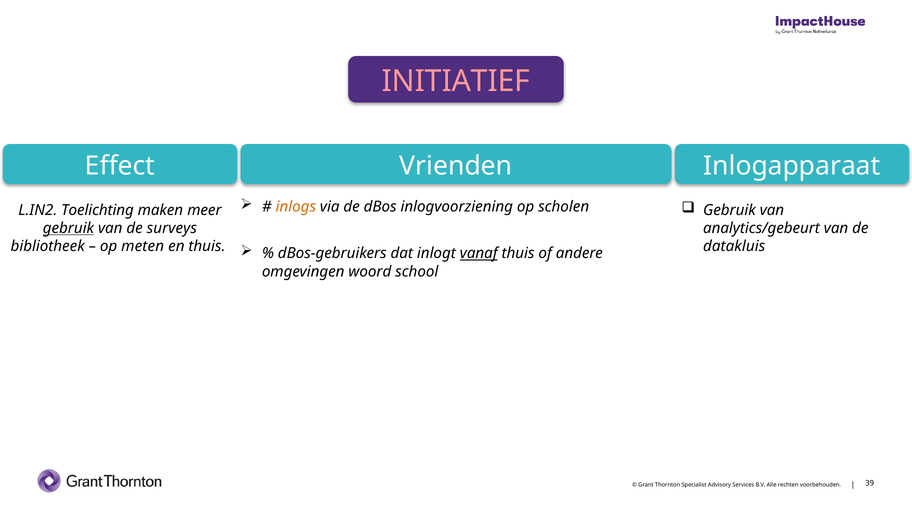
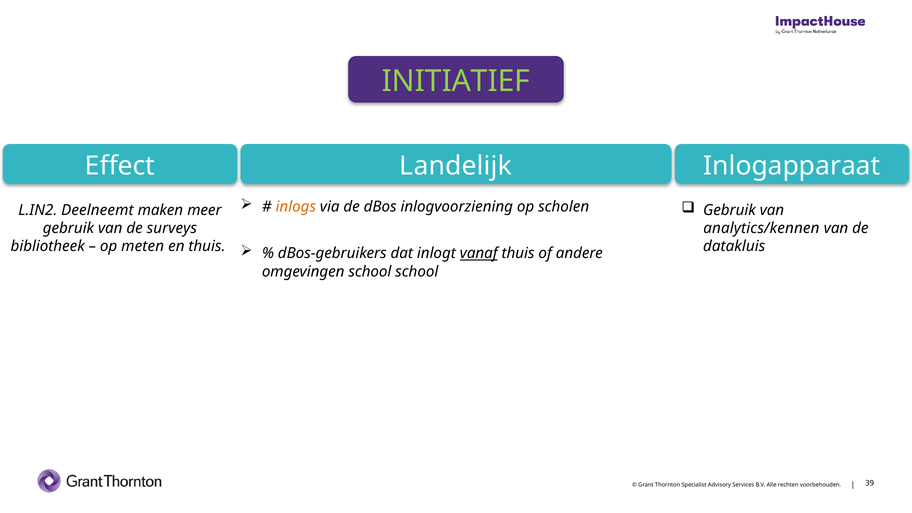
INITIATIEF colour: pink -> light green (456, 81)
Vrienden: Vrienden -> Landelijk (456, 166)
Toelichting: Toelichting -> Deelneemt (97, 210)
gebruik underline: present -> none (68, 228)
analytics/gebeurt: analytics/gebeurt -> analytics/kennen (761, 228)
omgevingen woord: woord -> school (370, 272)
